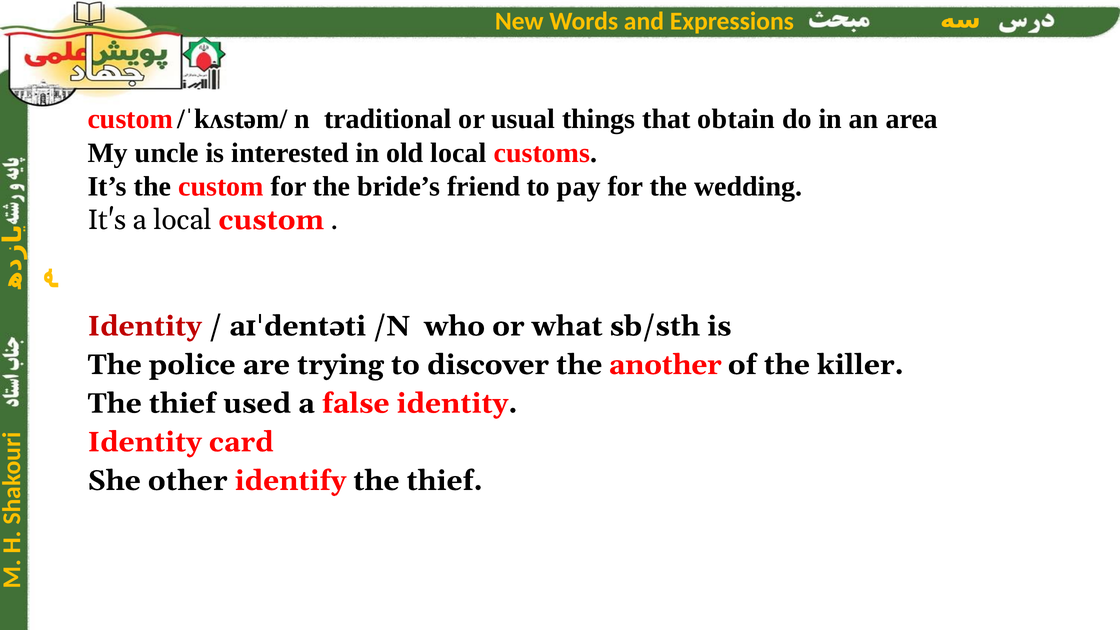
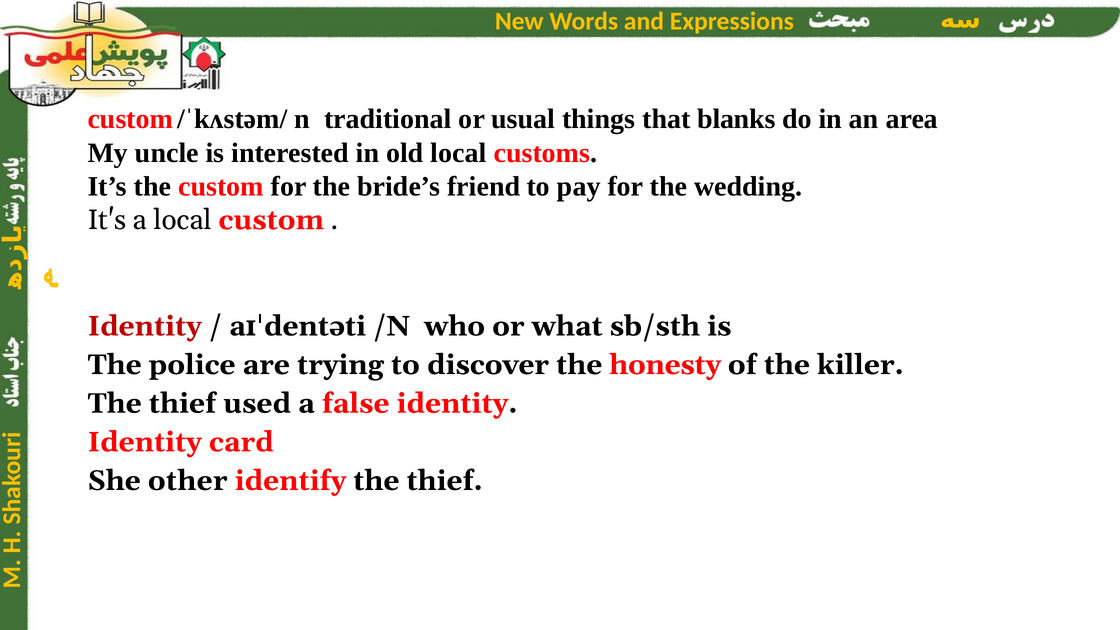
obtain: obtain -> blanks (736, 119)
another: another -> honesty (665, 365)
